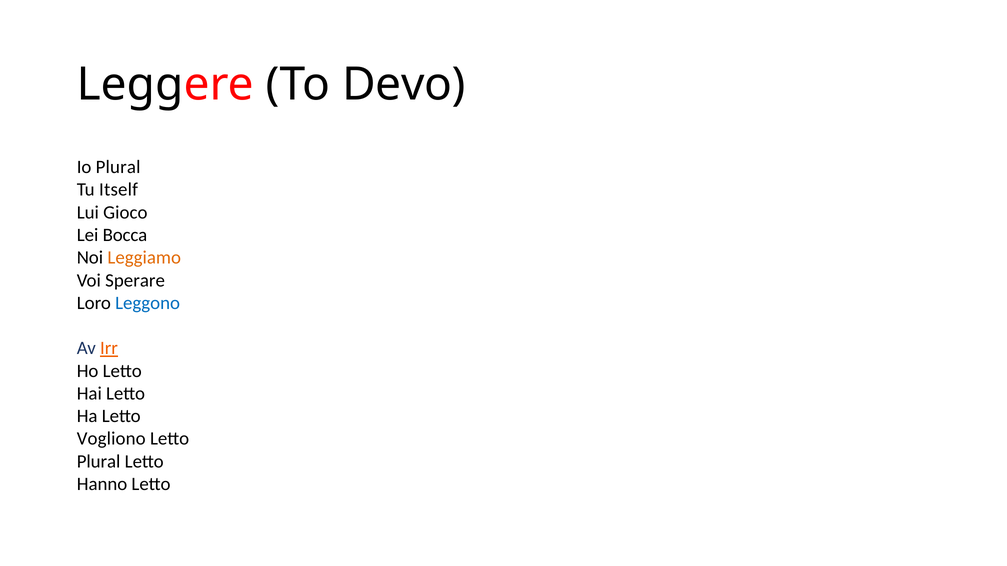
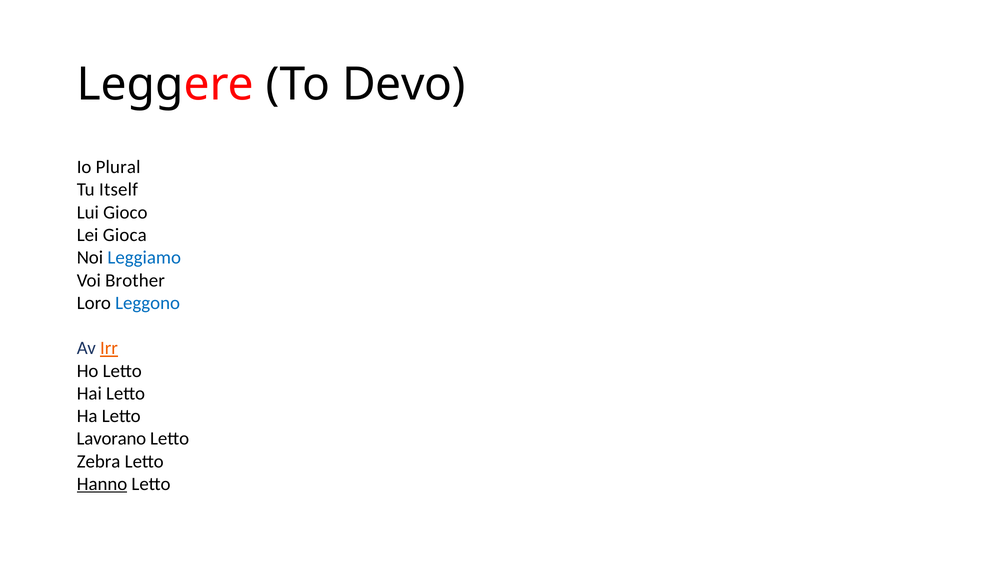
Bocca: Bocca -> Gioca (125, 235)
Leggiamo colour: orange -> blue (144, 258)
Sperare: Sperare -> Brother (135, 280)
Vogliono: Vogliono -> Lavorano (111, 439)
Plural: Plural -> Zebra (99, 462)
Hanno underline: none -> present (102, 484)
